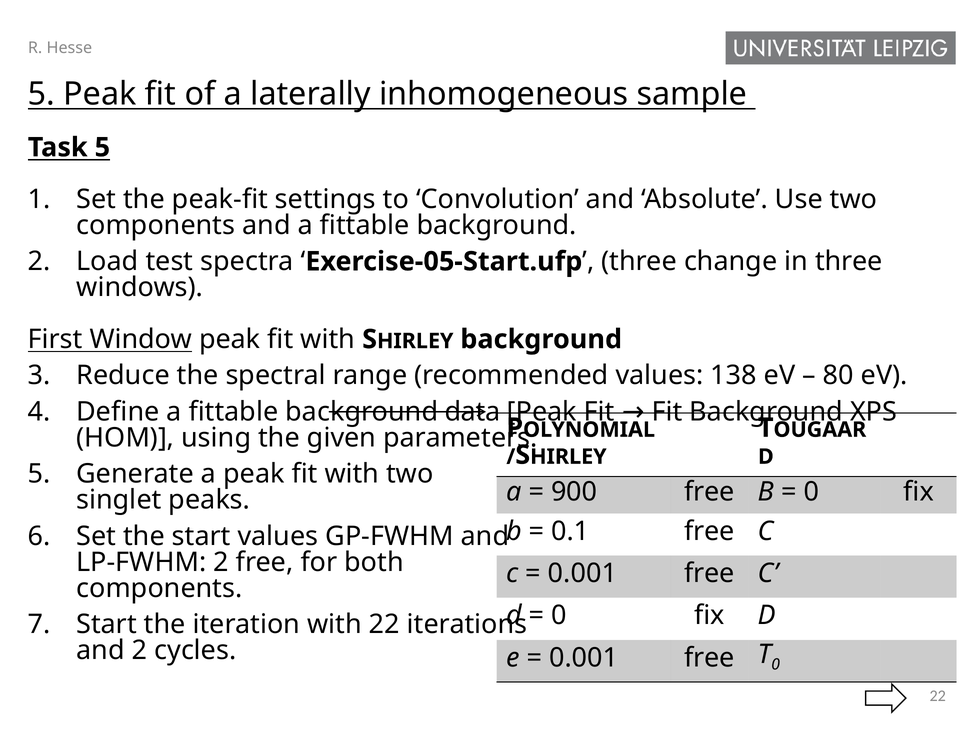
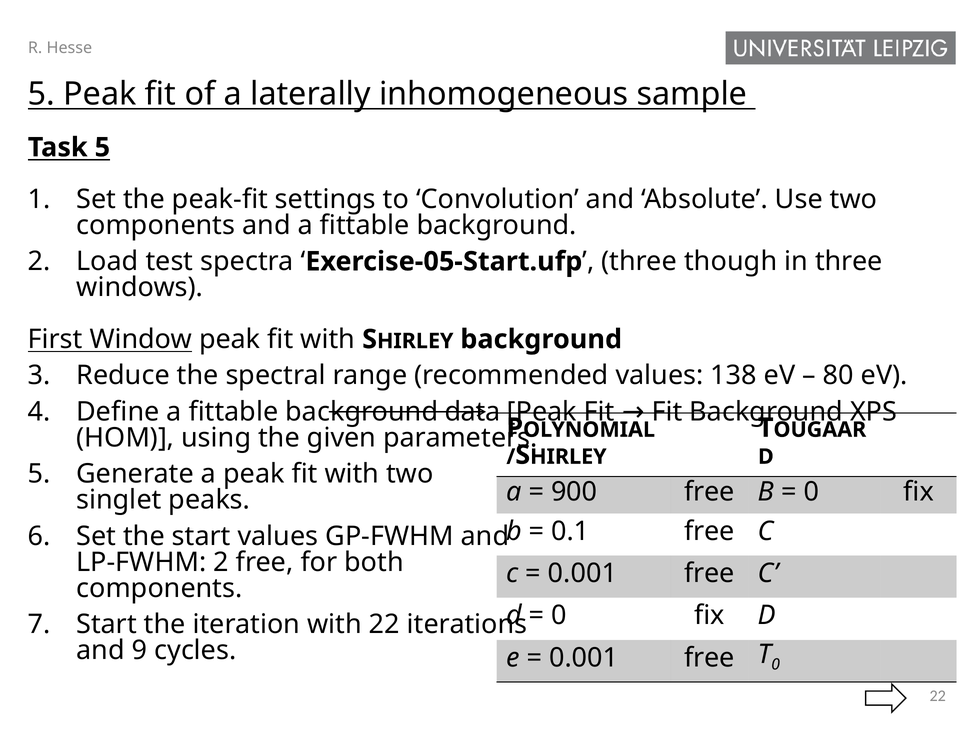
change: change -> though (731, 261)
and 2: 2 -> 9 (140, 650)
